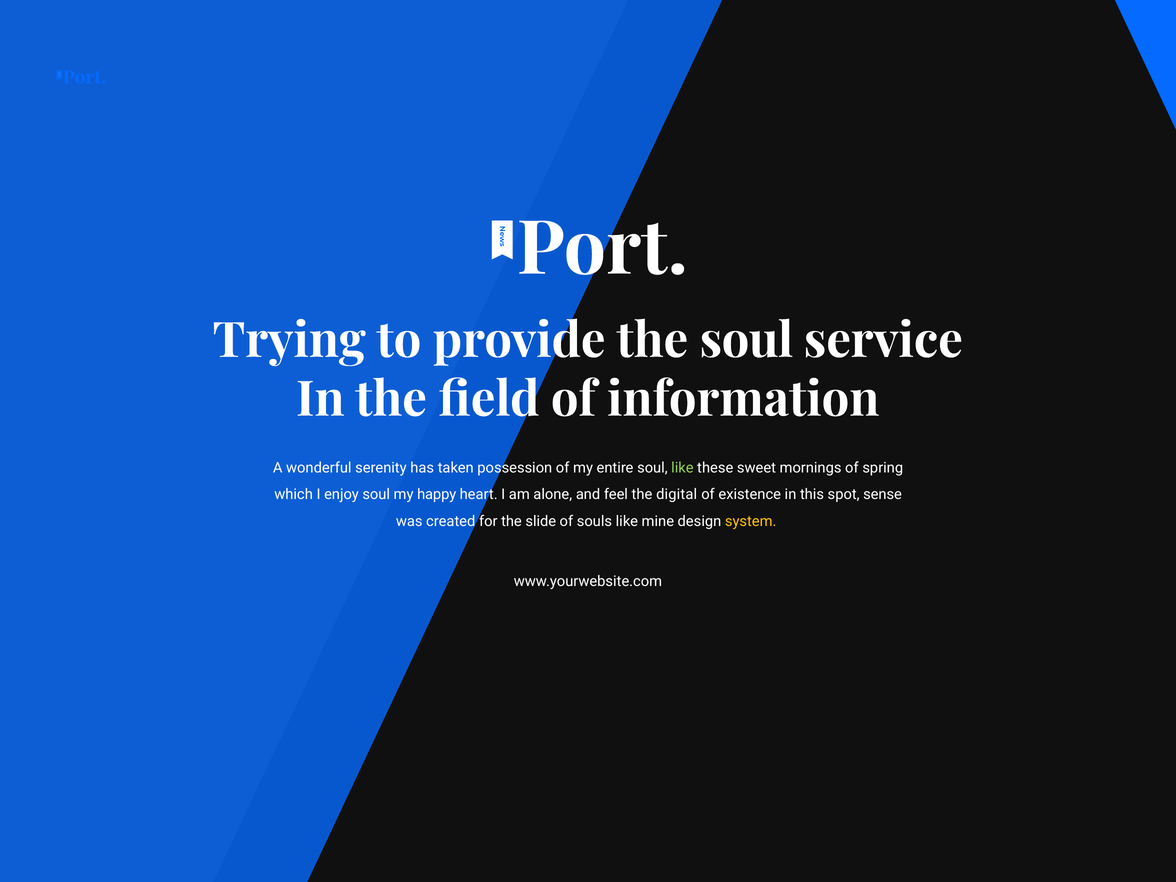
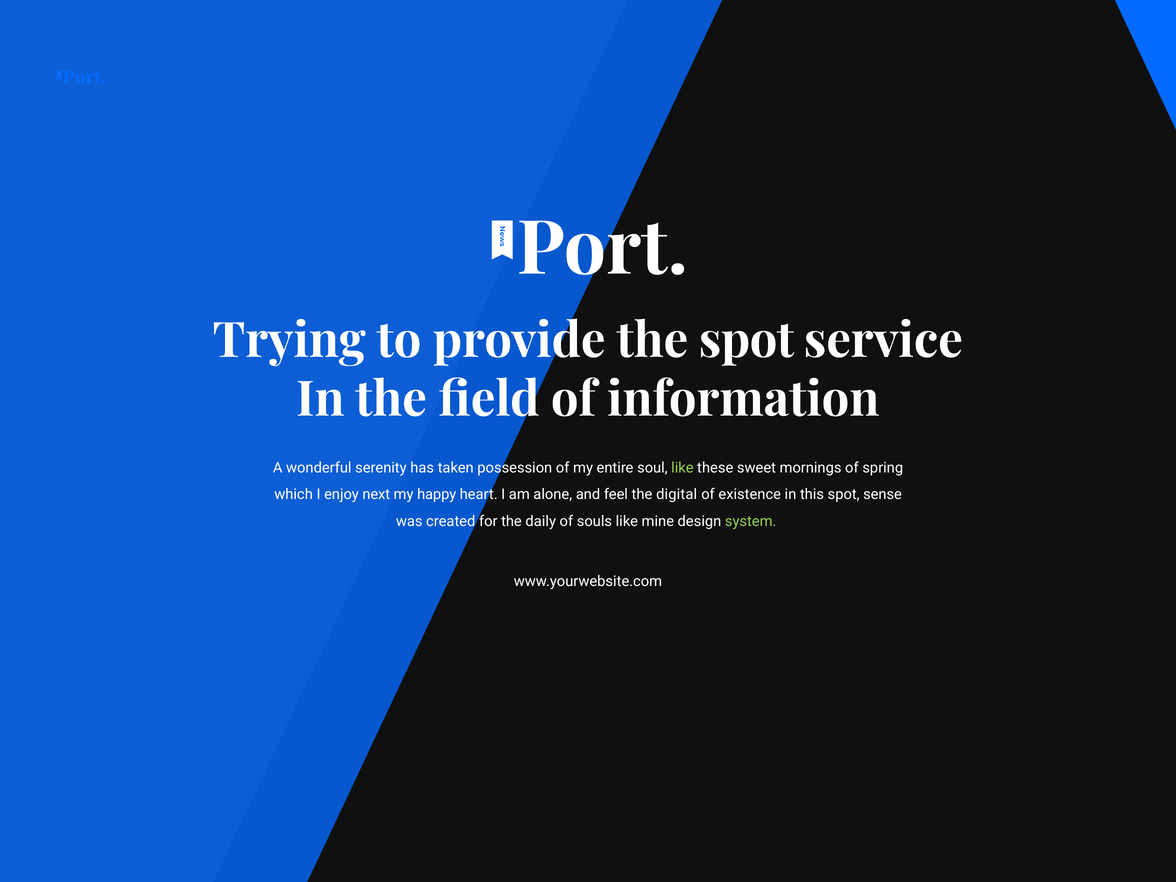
the soul: soul -> spot (746, 341)
enjoy soul: soul -> next (376, 495)
slide: slide -> daily (541, 521)
system colour: yellow -> light green (751, 521)
